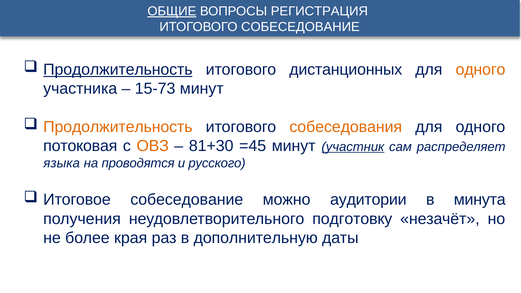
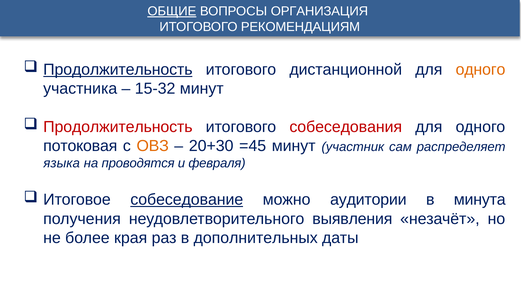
РЕГИСТРАЦИЯ: РЕГИСТРАЦИЯ -> ОРГАНИЗАЦИЯ (319, 11)
ИТОГОВОГО СОБЕСЕДОВАНИЕ: СОБЕСЕДОВАНИЕ -> РЕКОМЕНДАЦИЯМ (300, 27)
дистанционных: дистанционных -> дистанционной (346, 70)
15-73: 15-73 -> 15-32 (155, 89)
Продолжительность colour: orange -> red (118, 127)
собеседования colour: orange -> red (346, 127)
81+30: 81+30 -> 20+30 (211, 146)
участник underline: present -> none (353, 147)
русского: русского -> февраля (217, 163)
собеседование underline: none -> present (187, 200)
подготовку: подготовку -> выявления (352, 219)
дополнительную: дополнительную -> дополнительных (256, 238)
